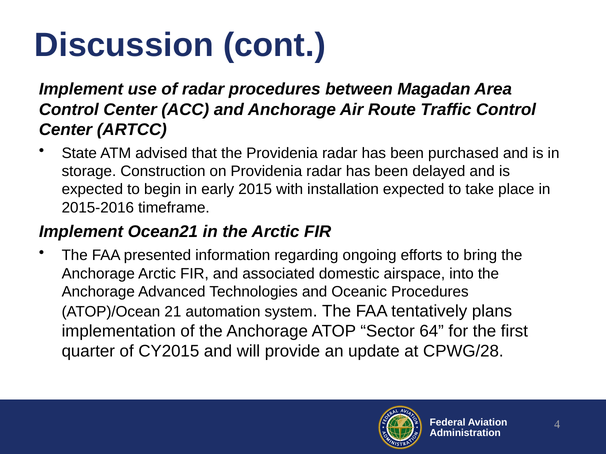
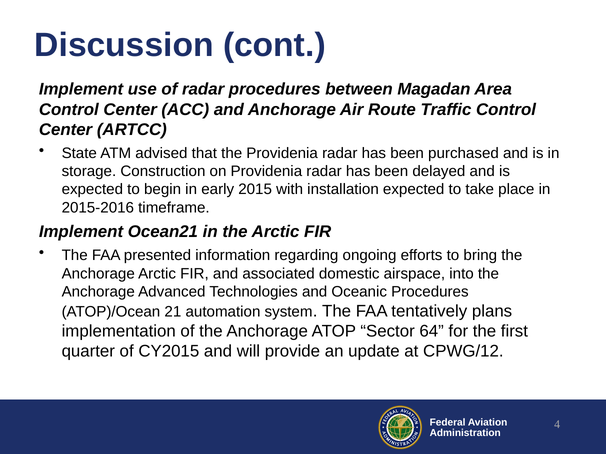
CPWG/28: CPWG/28 -> CPWG/12 (463, 352)
